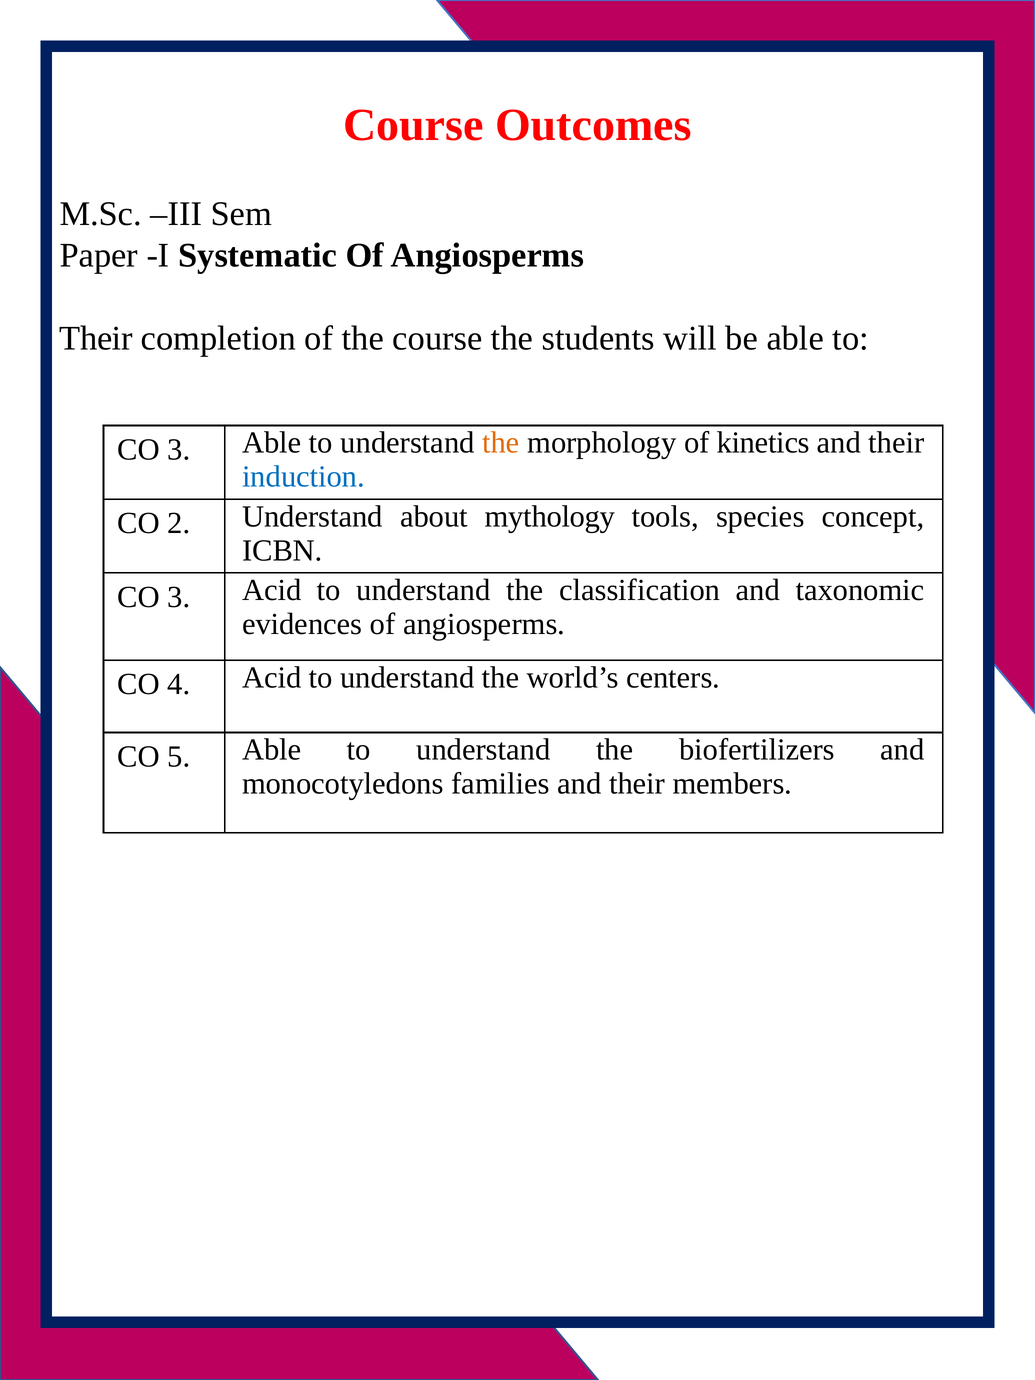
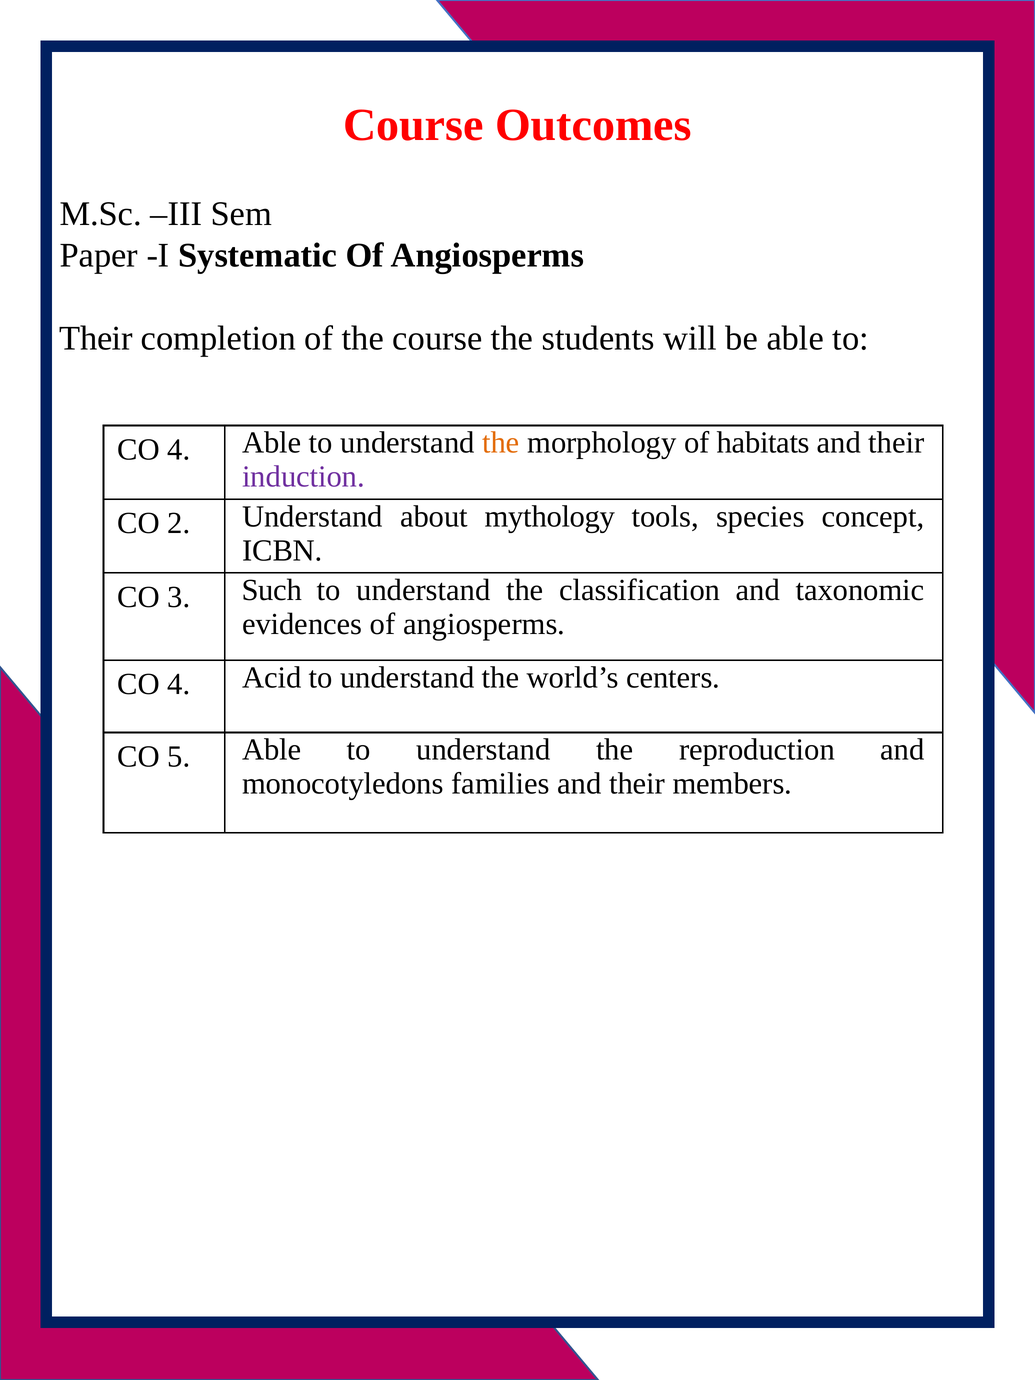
3: 3 -> 4 (179, 450)
kinetics: kinetics -> habitats (763, 443)
induction colour: blue -> purple (303, 477)
3 Acid: Acid -> Such (272, 590)
biofertilizers: biofertilizers -> reproduction (757, 750)
